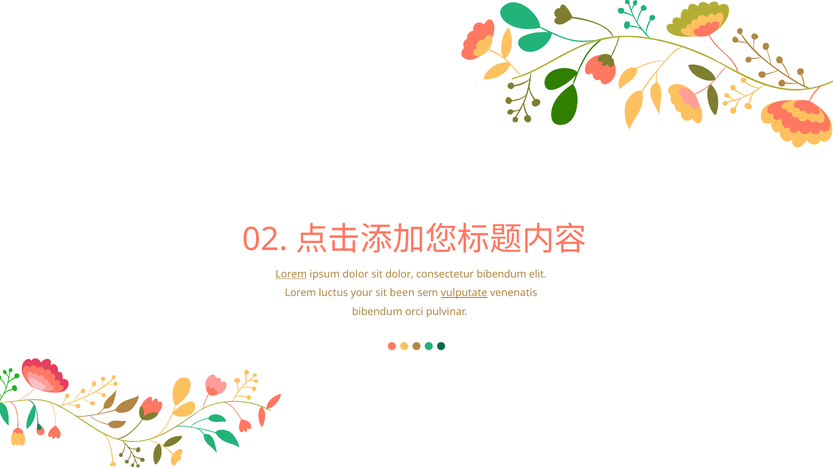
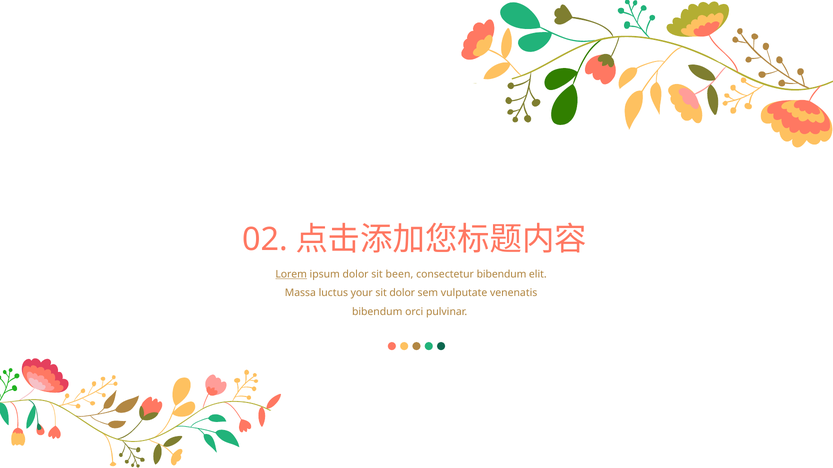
sit dolor: dolor -> been (399, 275)
Lorem: Lorem -> Massa (300, 293)
sit been: been -> dolor (402, 293)
vulputate underline: present -> none (464, 293)
